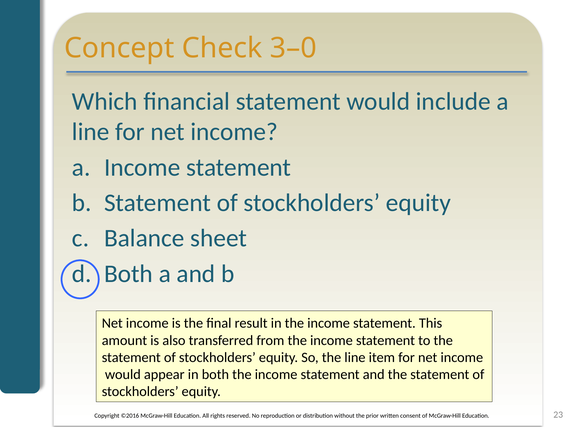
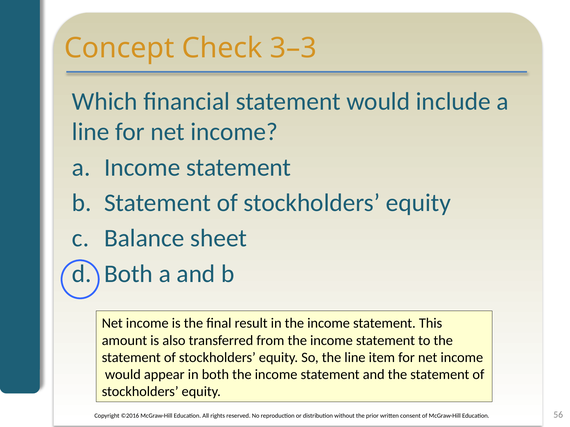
3–0: 3–0 -> 3–3 (293, 48)
23: 23 -> 56 (558, 415)
